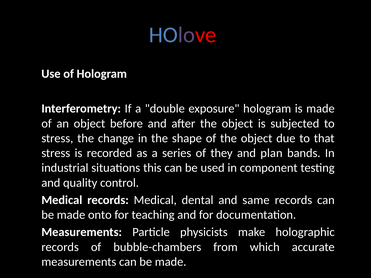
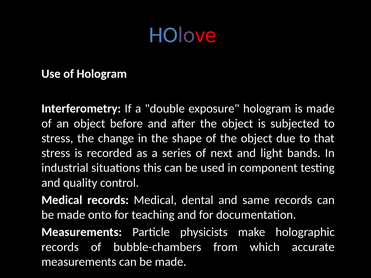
they: they -> next (222, 153)
plan: plan -> light (272, 153)
